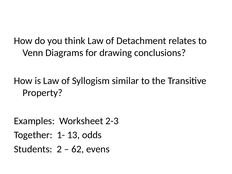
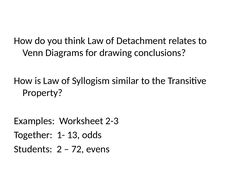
62: 62 -> 72 (78, 149)
